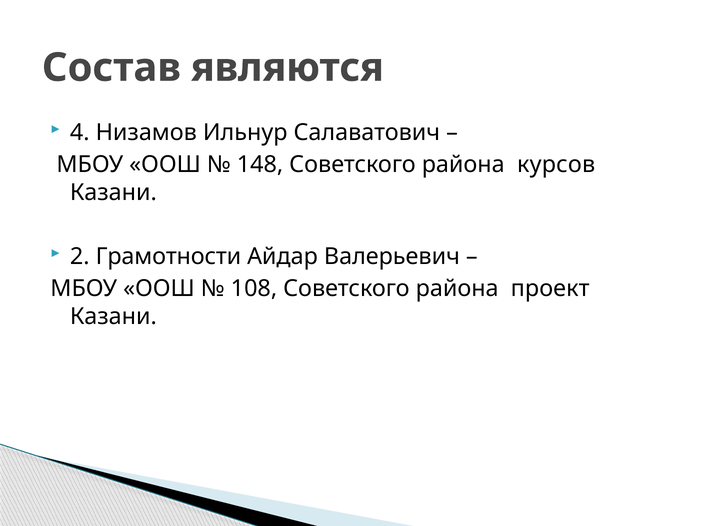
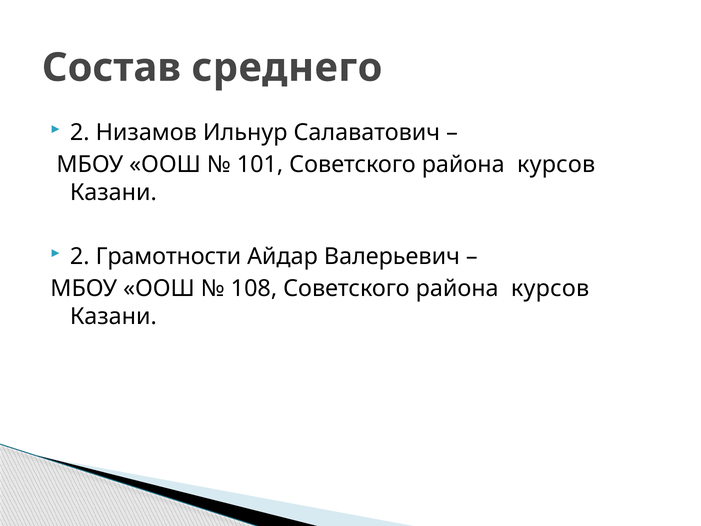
являются: являются -> среднего (287, 68)
4: 4 -> 2 (80, 133)
148: 148 -> 101 (260, 165)
108 Советского района проект: проект -> курсов (550, 288)
